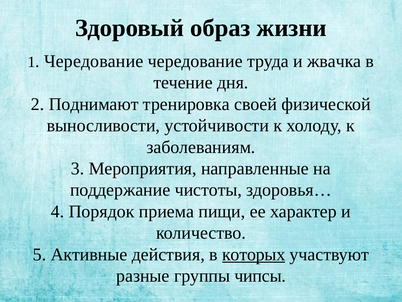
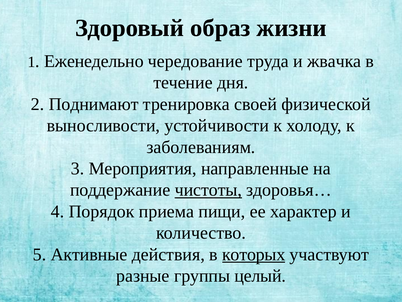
Чередование: Чередование -> Еженедельно (94, 61)
чистоты underline: none -> present (208, 190)
чипсы: чипсы -> целый (260, 276)
